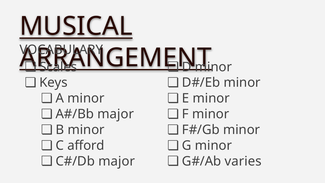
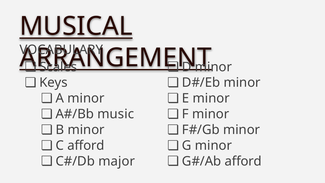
major: major -> music (116, 114)
varies: varies -> afford (243, 161)
